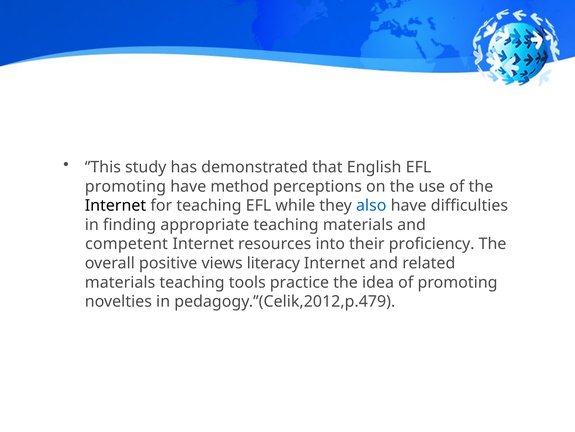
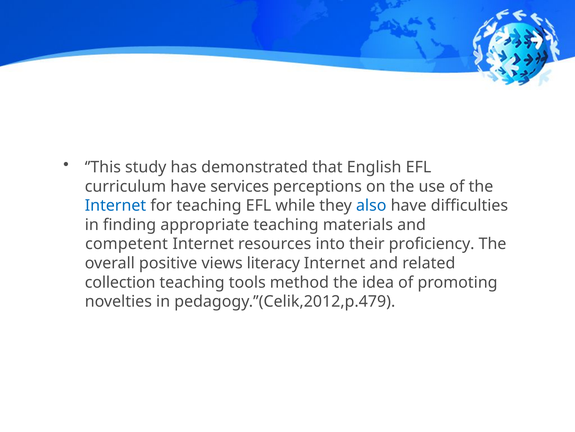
promoting: promoting -> curriculum (125, 186)
method: method -> services (240, 186)
Internet colour: black -> blue (116, 205)
materials: materials -> collection (120, 282)
practice: practice -> method (299, 282)
